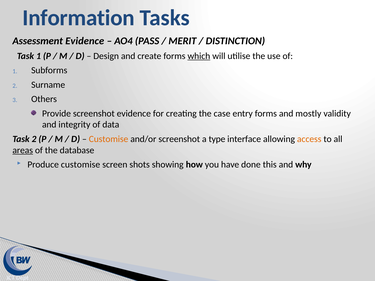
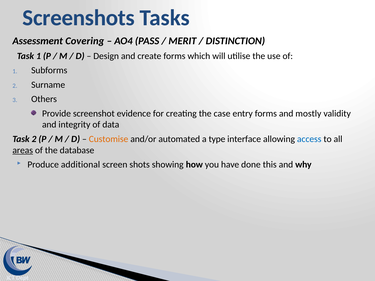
Information: Information -> Screenshots (79, 18)
Assessment Evidence: Evidence -> Covering (85, 41)
which underline: present -> none (199, 56)
and/or screenshot: screenshot -> automated (179, 139)
access colour: orange -> blue (309, 139)
Produce customise: customise -> additional (81, 165)
